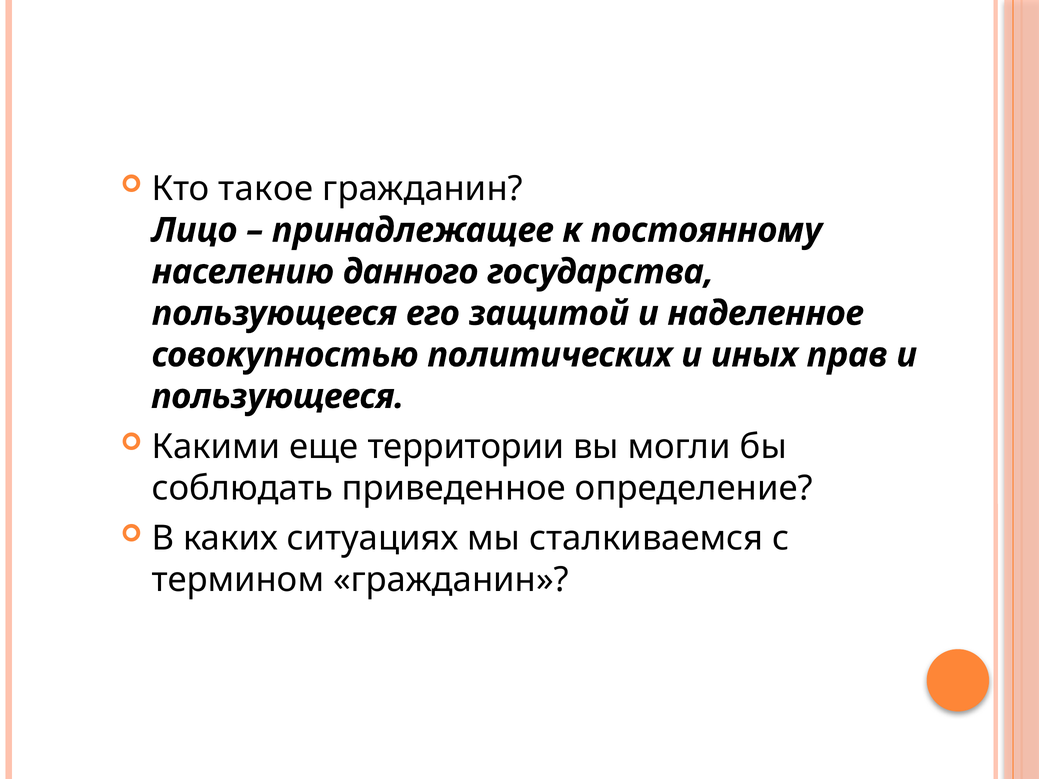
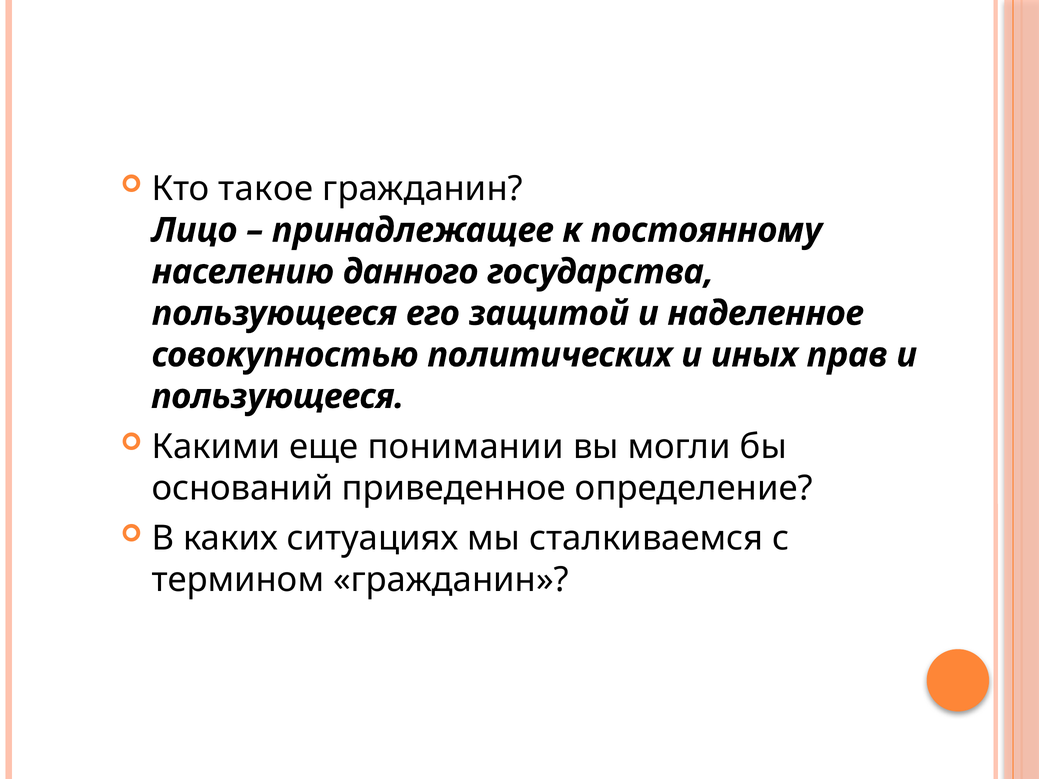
территории: территории -> понимании (466, 447)
соблюдать: соблюдать -> оснований (242, 488)
